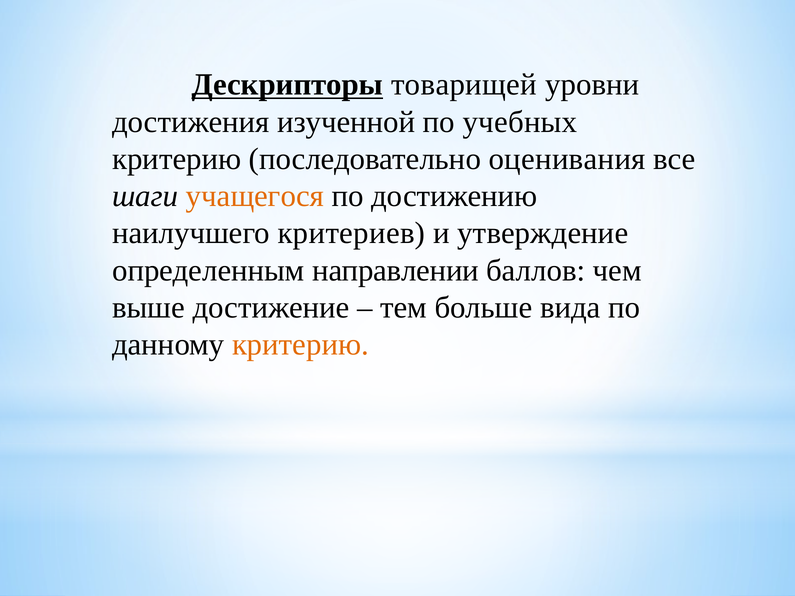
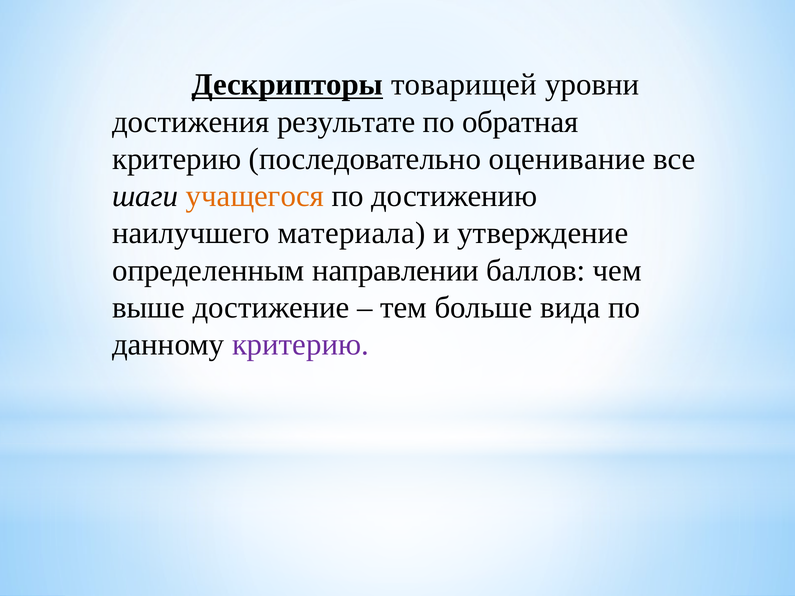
изученной: изученной -> результате (346, 122)
учебных: учебных -> обратная (520, 122)
оценивания: оценивания -> оценивание (567, 159)
критериев: критериев -> материала (351, 233)
критерию colour: orange -> purple (300, 345)
